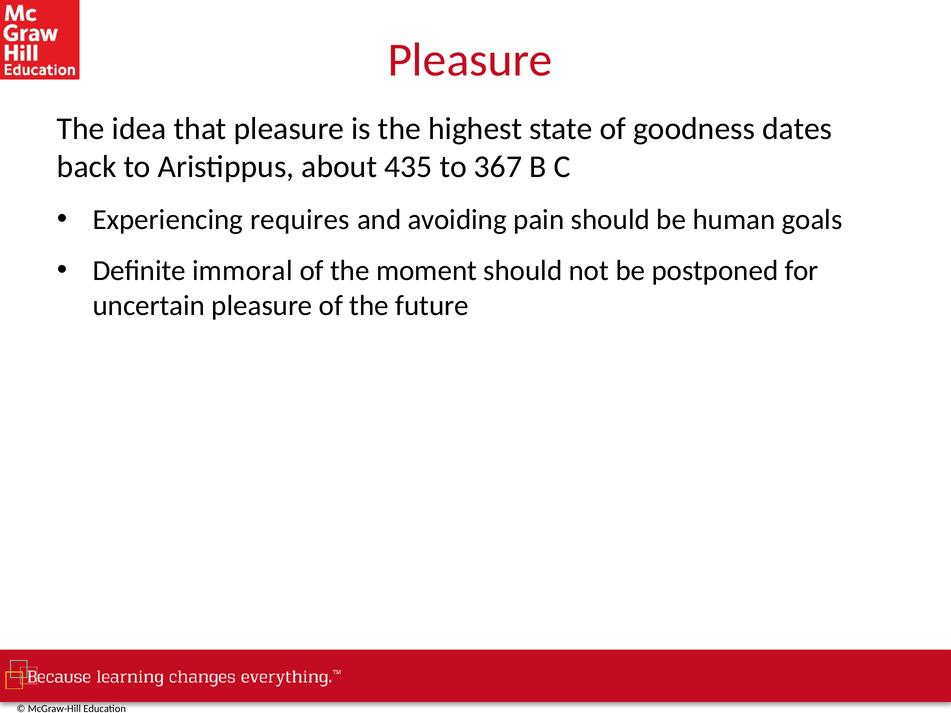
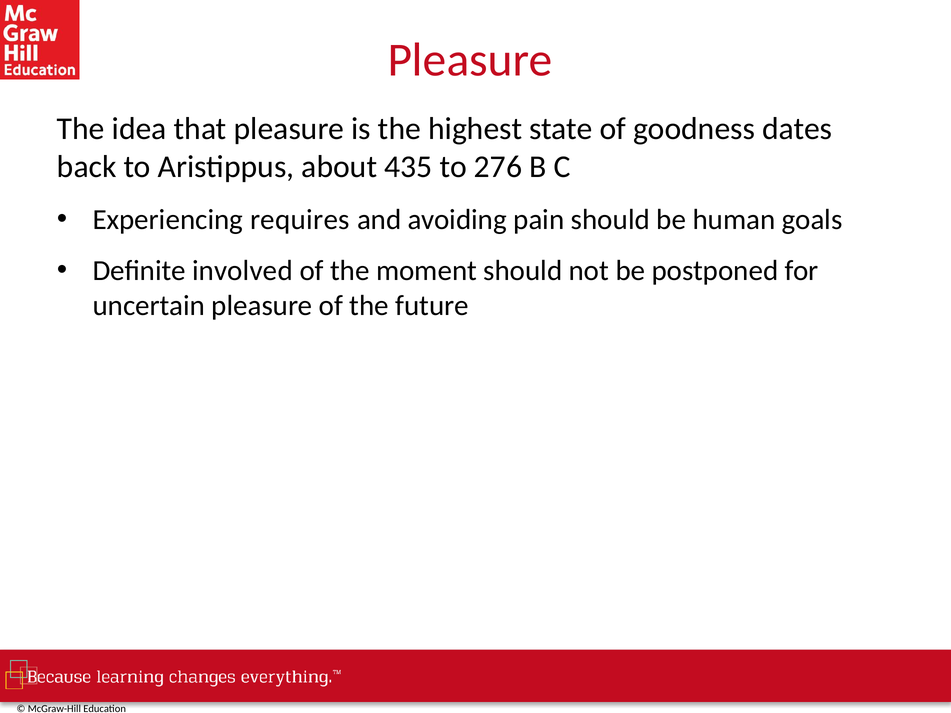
367: 367 -> 276 (498, 167)
immoral: immoral -> involved (242, 271)
